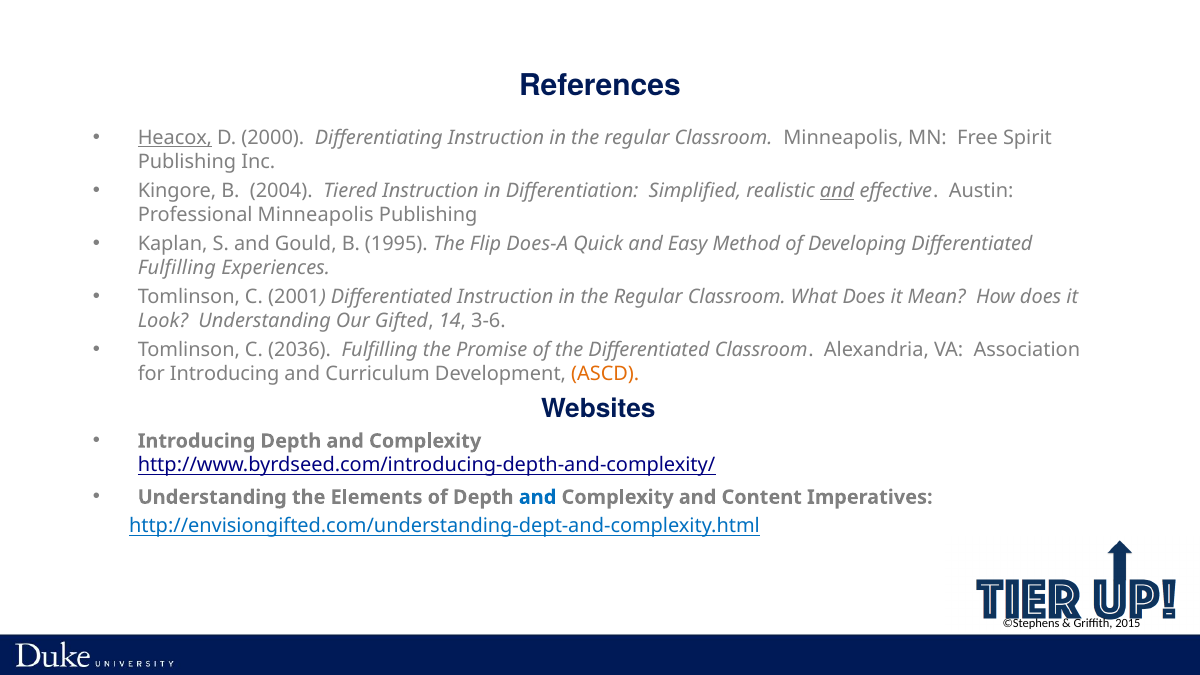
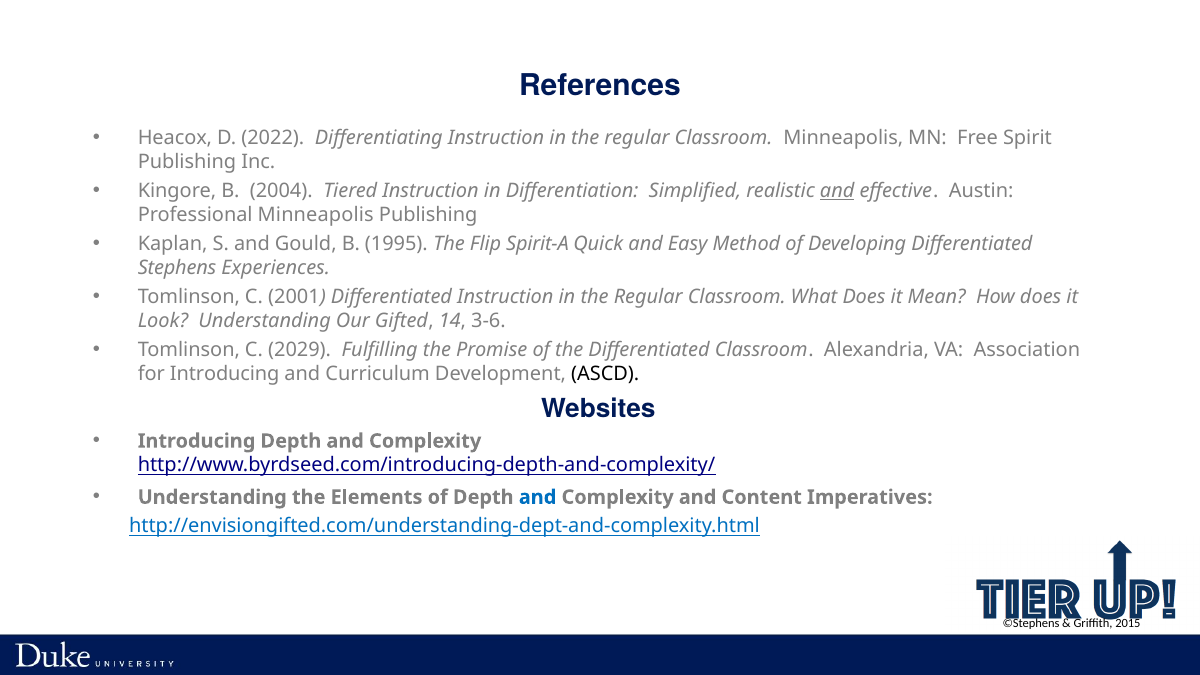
Heacox underline: present -> none (175, 138)
2000: 2000 -> 2022 (273, 138)
Does-A: Does-A -> Spirit-A (537, 244)
Fulfilling: Fulfilling -> Stephens (177, 268)
2036: 2036 -> 2029 (300, 350)
ASCD colour: orange -> black (605, 374)
